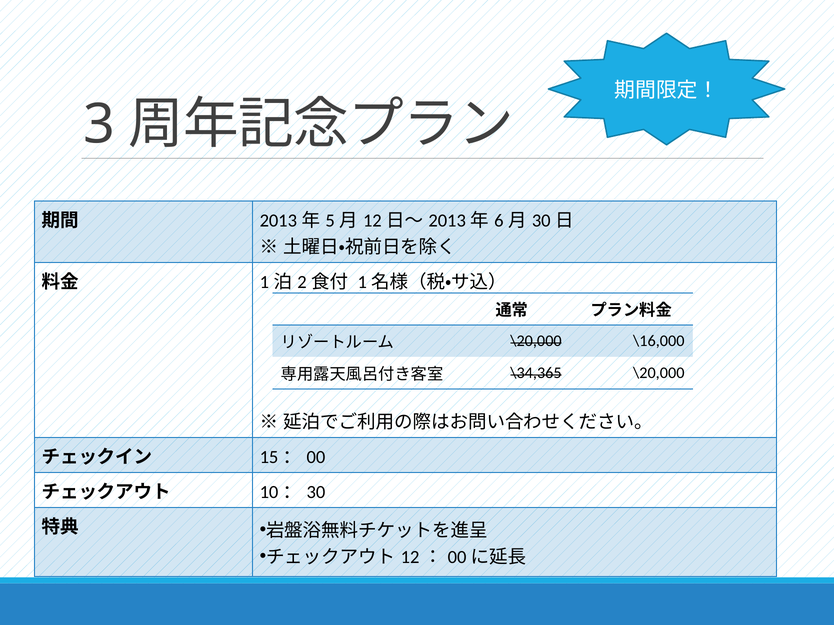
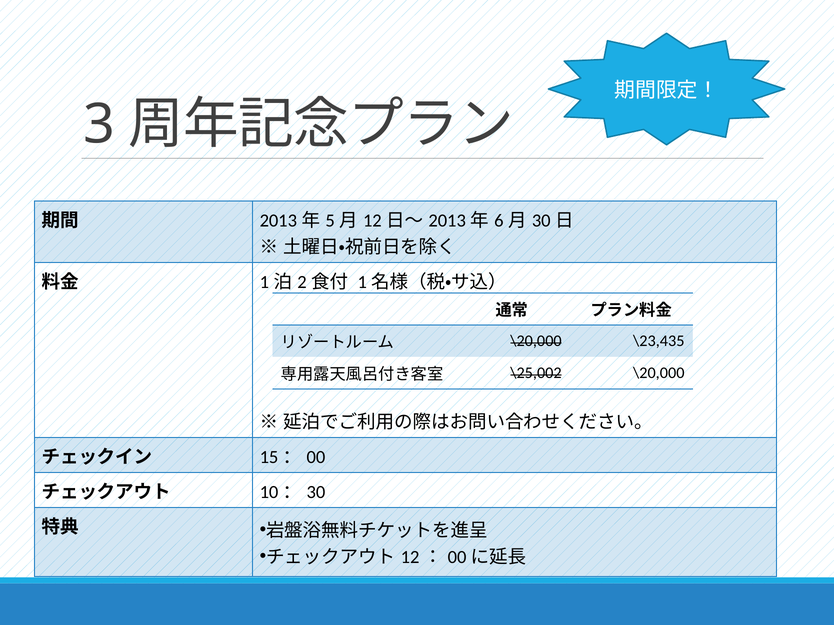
\16,000: \16,000 -> \23,435 (659, 341)
\34,365: \34,365 -> \25,002 (536, 373)
